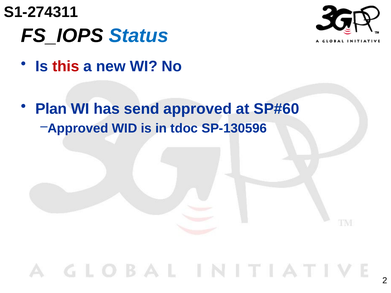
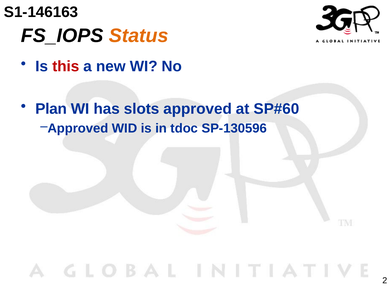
S1-274311: S1-274311 -> S1-146163 (41, 12)
Status colour: blue -> orange (139, 36)
send: send -> slots (142, 109)
